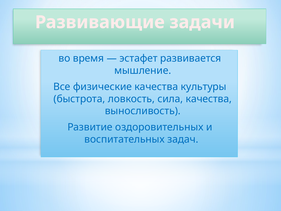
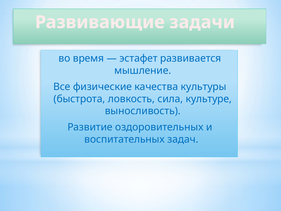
сила качества: качества -> культуре (209, 99)
